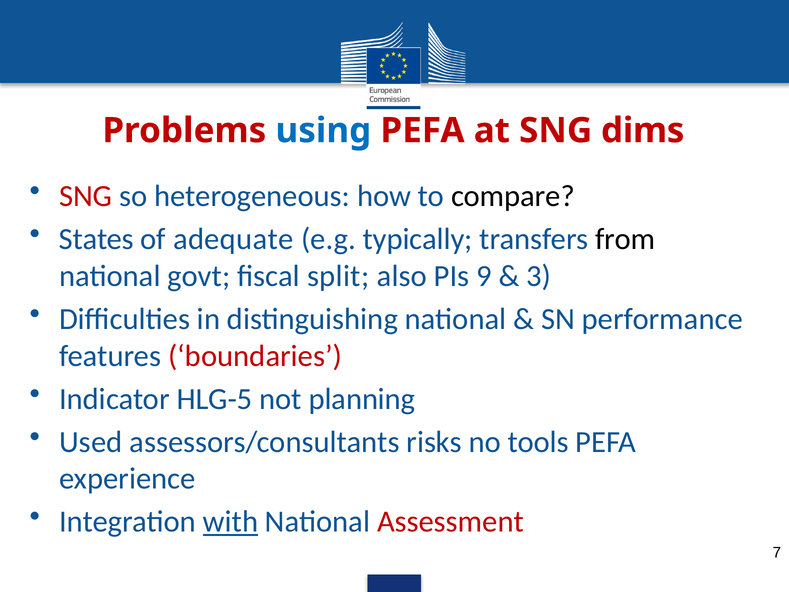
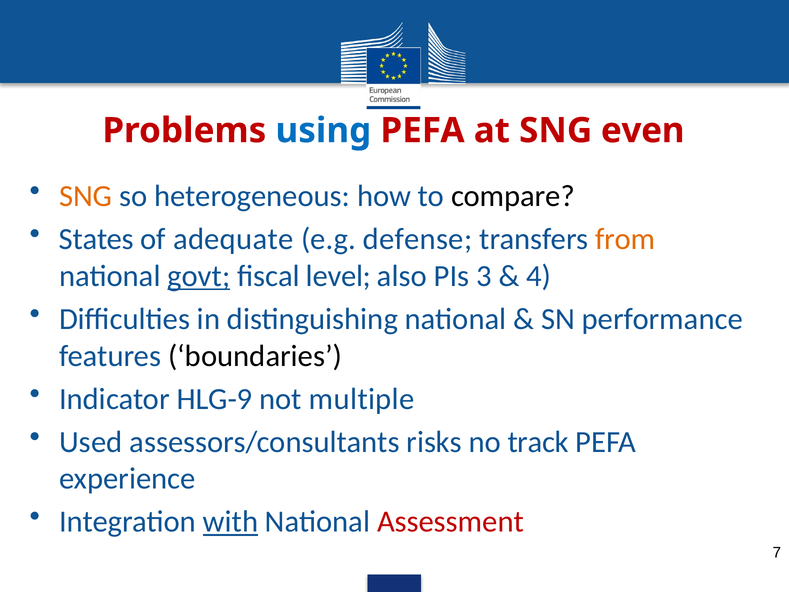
dims: dims -> even (643, 131)
SNG colour: red -> orange (86, 196)
typically: typically -> defense (417, 239)
from colour: black -> orange (625, 239)
govt underline: none -> present (199, 276)
split: split -> level (338, 276)
9: 9 -> 3 (484, 276)
3: 3 -> 4 (539, 276)
boundaries colour: red -> black (255, 356)
HLG-5: HLG-5 -> HLG-9 (215, 399)
planning: planning -> multiple (362, 399)
tools: tools -> track (538, 442)
